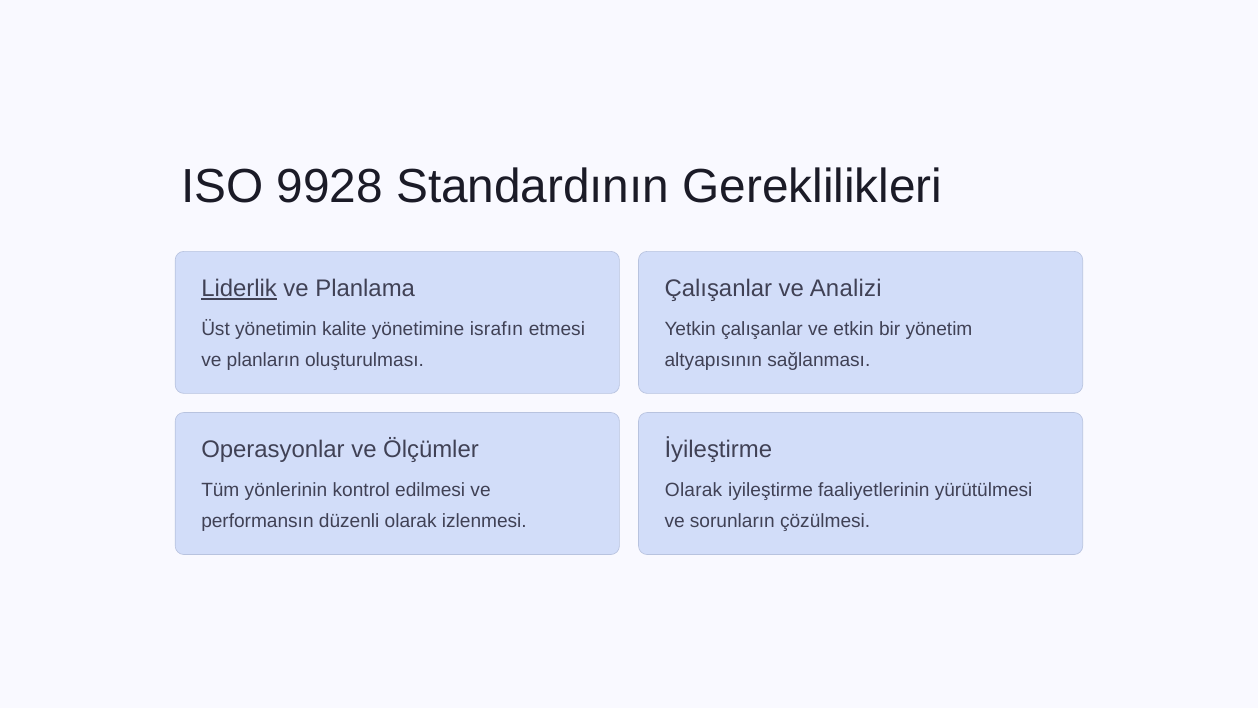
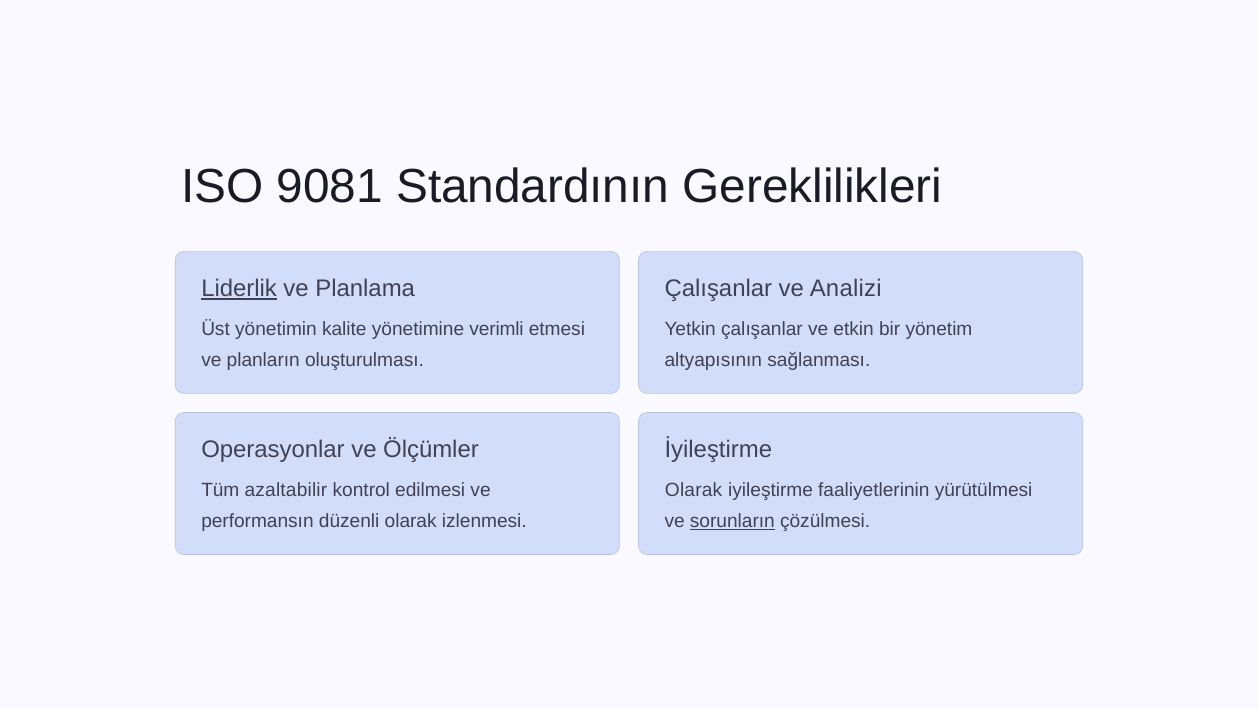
9928: 9928 -> 9081 (330, 187)
israfın: israfın -> verimli (497, 329)
yönlerinin: yönlerinin -> azaltabilir (286, 490)
sorunların underline: none -> present (732, 521)
